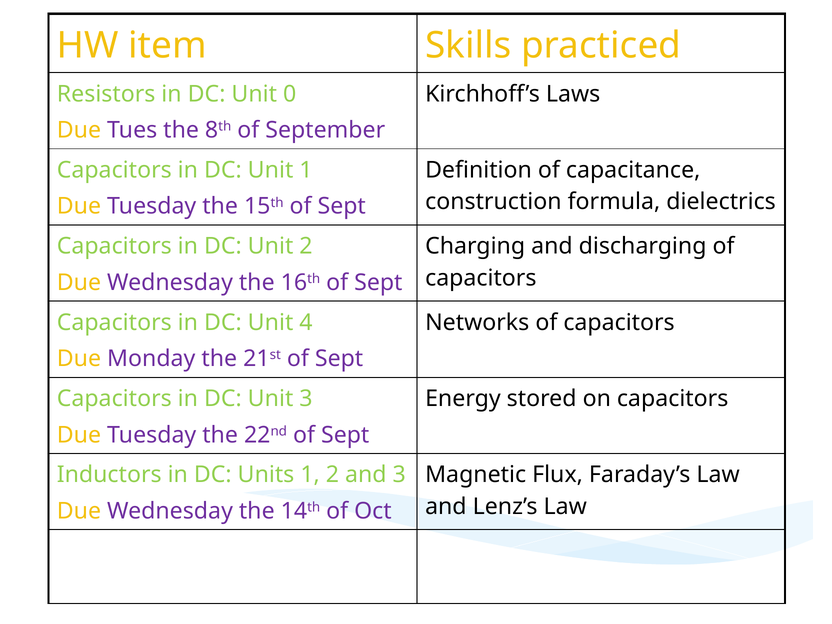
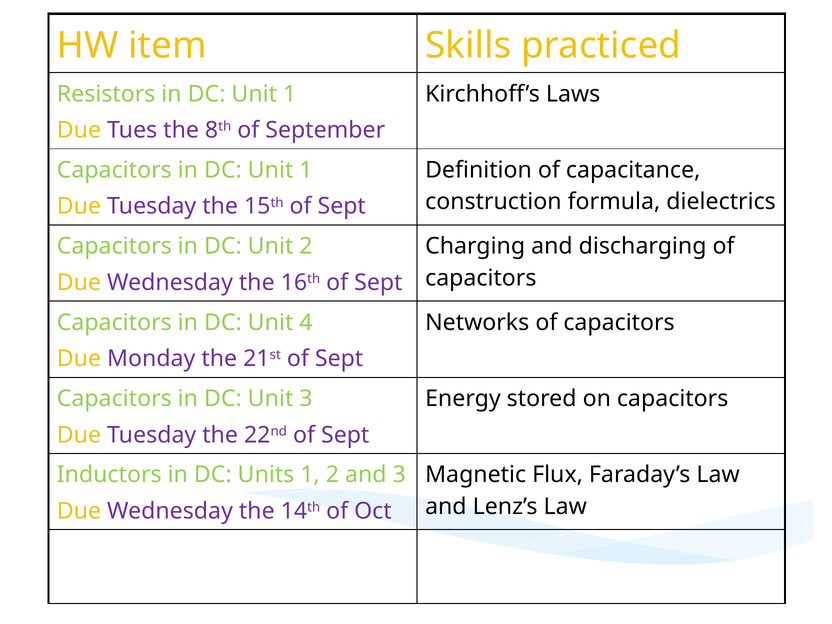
0: 0 -> 1 (290, 94)
